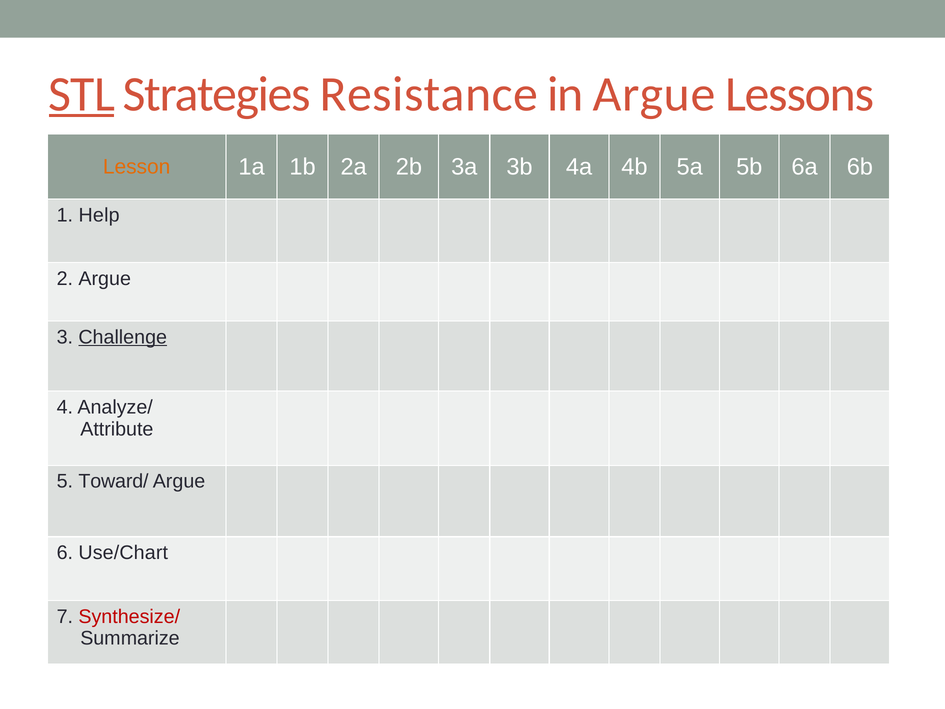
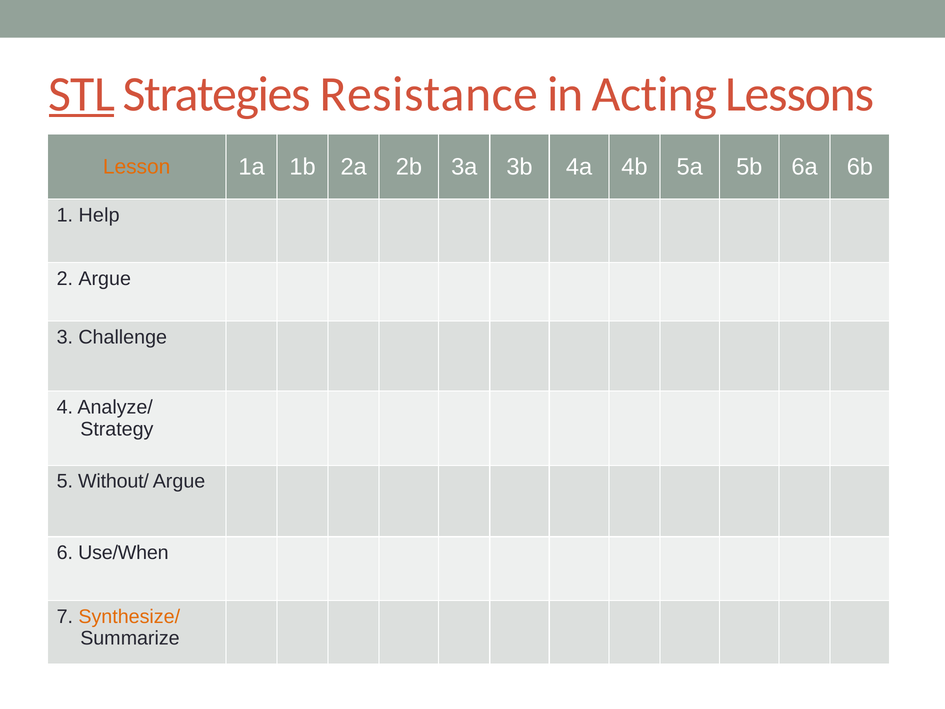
in Argue: Argue -> Acting (655, 94)
Challenge underline: present -> none (123, 337)
Attribute: Attribute -> Strategy (117, 429)
Toward/: Toward/ -> Without/ (113, 481)
Use/Chart: Use/Chart -> Use/When (123, 553)
Synthesize/ colour: red -> orange (129, 616)
